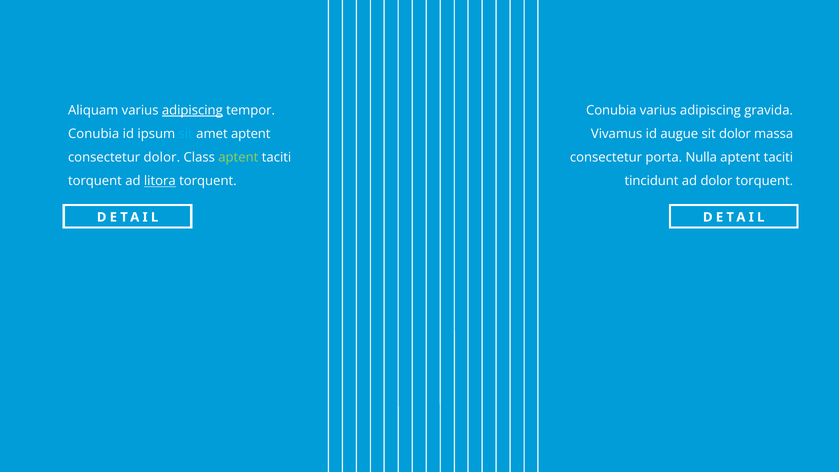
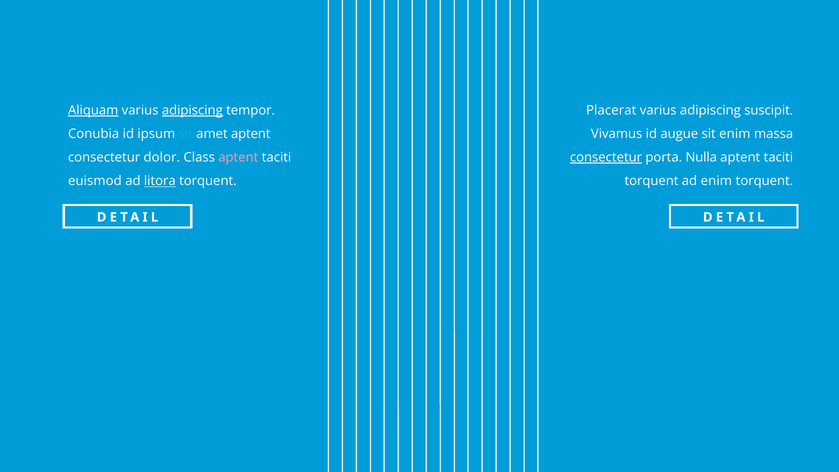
Aliquam underline: none -> present (93, 110)
Conubia: Conubia -> Placerat (611, 110)
gravida: gravida -> suscipit (769, 110)
sit dolor: dolor -> enim (735, 134)
aptent colour: light green -> pink (238, 157)
consectetur underline: none -> present (606, 157)
torquent: torquent -> euismod (95, 181)
tincidunt: tincidunt -> torquent (652, 181)
ad dolor: dolor -> enim (716, 181)
